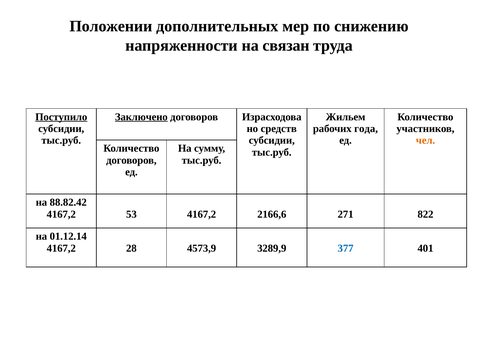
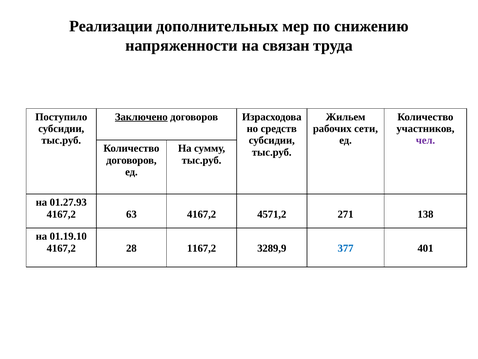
Положении: Положении -> Реализации (111, 26)
Поступило underline: present -> none (61, 117)
года: года -> сети (366, 128)
чел colour: orange -> purple (425, 140)
88.82.42: 88.82.42 -> 01.27.93 (68, 202)
53: 53 -> 63 (131, 214)
2166,6: 2166,6 -> 4571,2 (272, 214)
822: 822 -> 138 (425, 214)
01.12.14: 01.12.14 -> 01.19.10 (68, 236)
4573,9: 4573,9 -> 1167,2 (202, 248)
